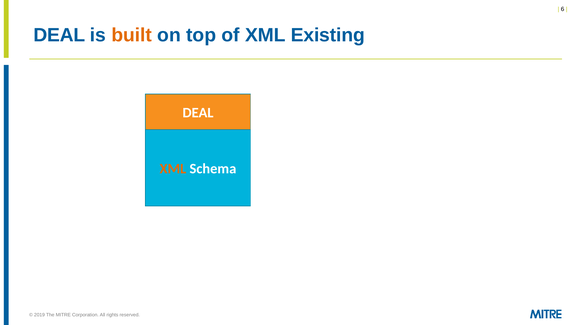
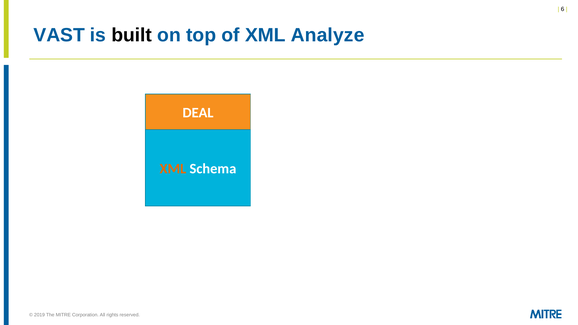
DEAL: DEAL -> VAST (59, 35)
built colour: orange -> black (132, 35)
Existing: Existing -> Analyze (328, 35)
